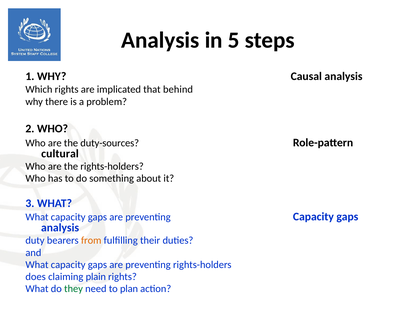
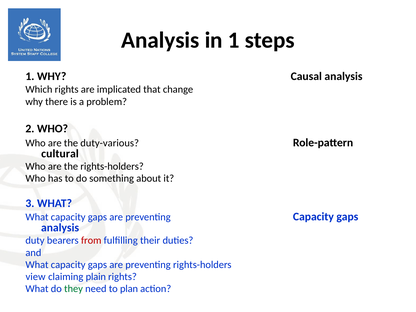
in 5: 5 -> 1 (234, 40)
behind: behind -> change (178, 90)
duty-sources: duty-sources -> duty-various (110, 143)
from colour: orange -> red (91, 241)
does: does -> view (36, 277)
